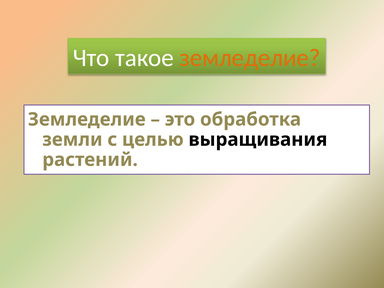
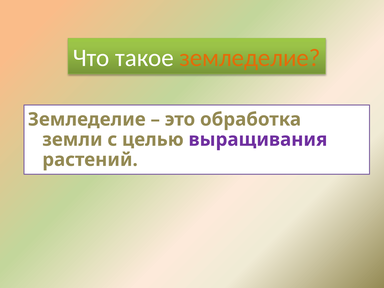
выращивания colour: black -> purple (258, 140)
